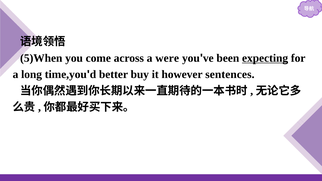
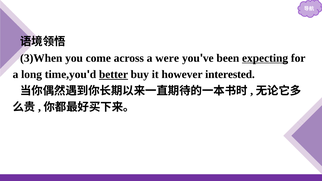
5)When: 5)When -> 3)When (41, 58)
better underline: none -> present (113, 74)
sentences: sentences -> interested (230, 74)
